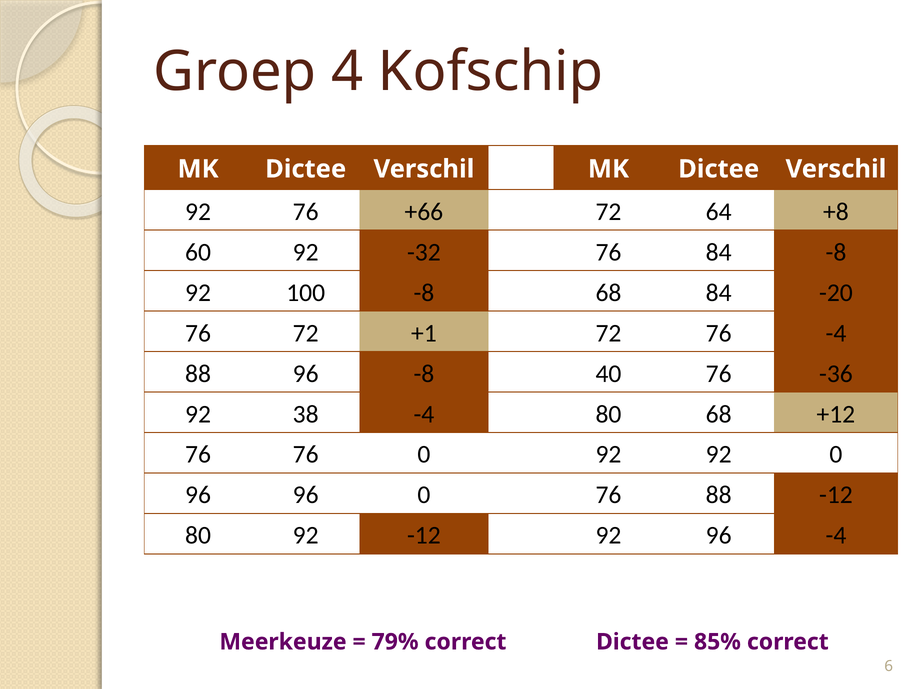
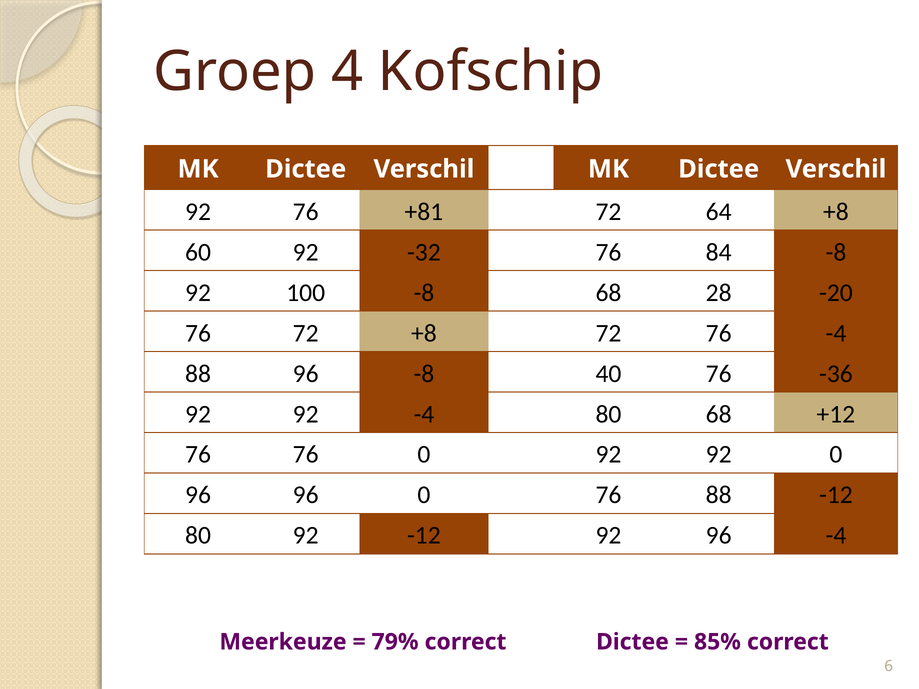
+66: +66 -> +81 (424, 212)
68 84: 84 -> 28 (719, 293)
72 +1: +1 -> +8 (424, 333)
38: 38 -> 92 (306, 414)
